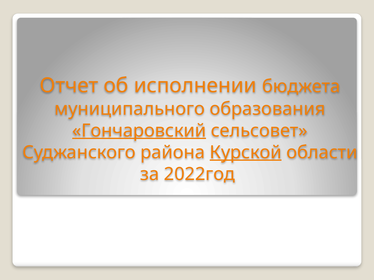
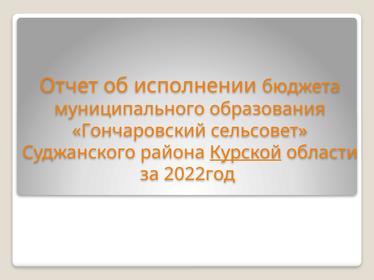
Гончаровский underline: present -> none (139, 131)
